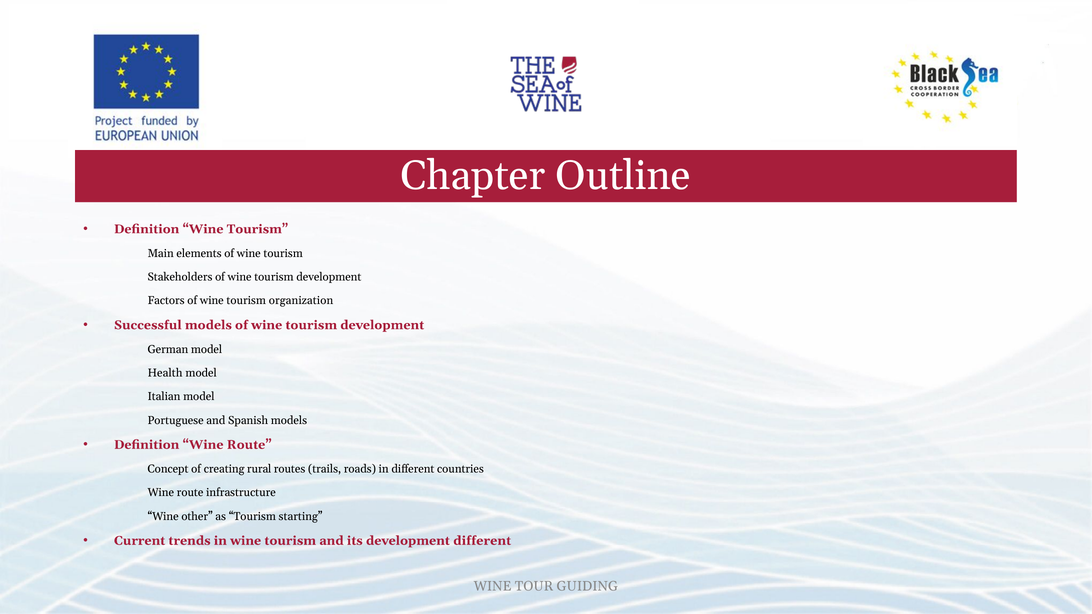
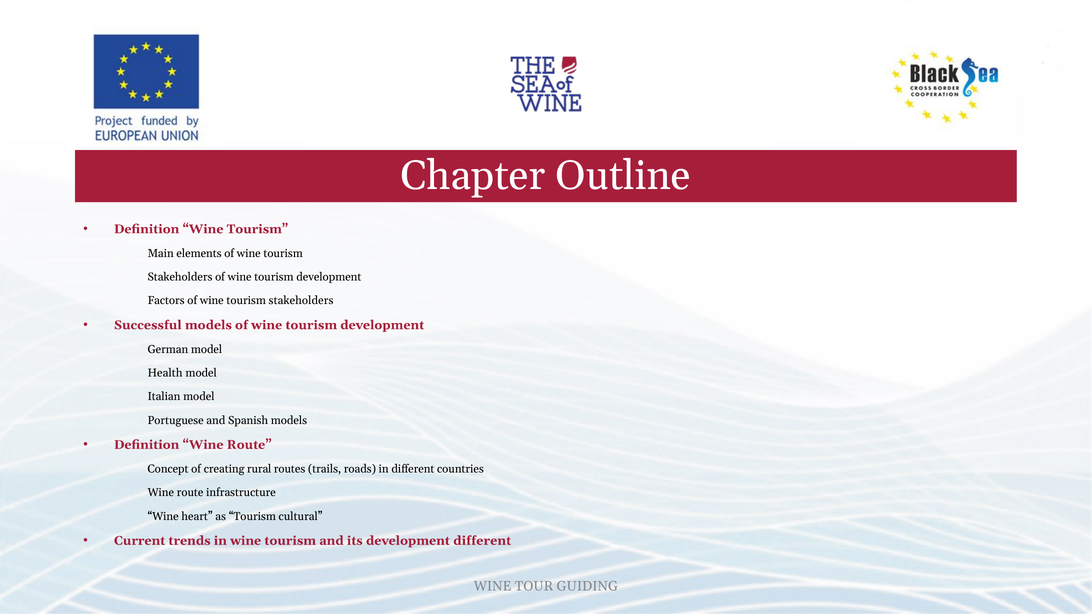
tourism organization: organization -> stakeholders (301, 301)
other: other -> heart (197, 517)
starting: starting -> cultural (301, 517)
